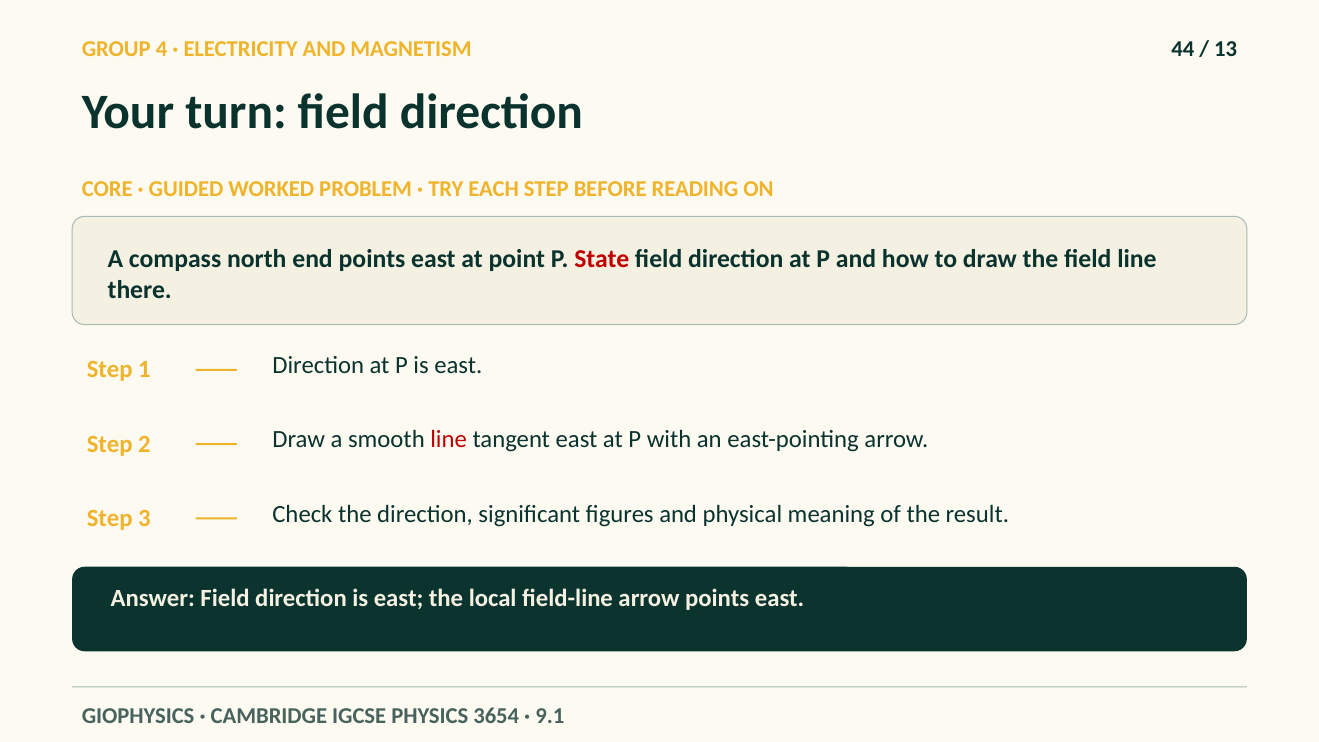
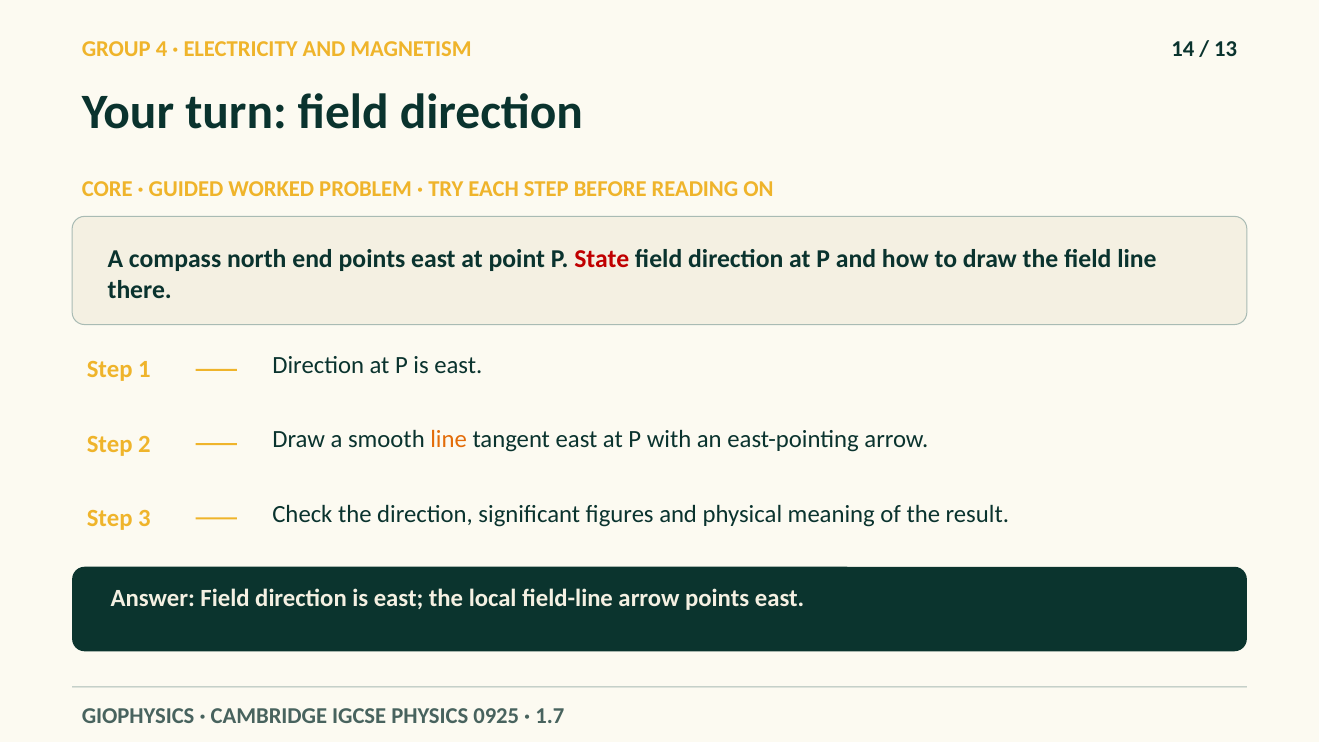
44: 44 -> 14 (1183, 49)
line colour: red -> orange (449, 440)
3654: 3654 -> 0925 (496, 716)
9.1: 9.1 -> 1.7 (550, 716)
